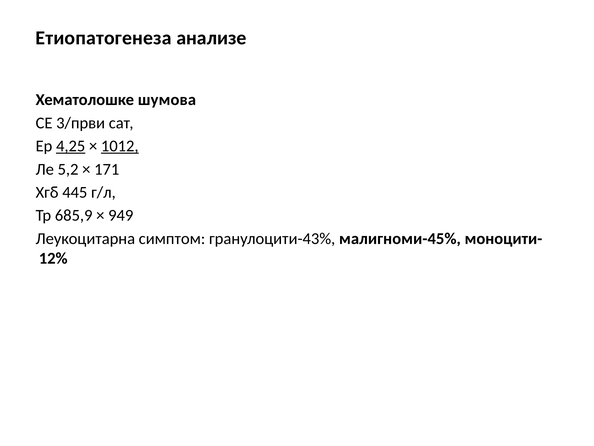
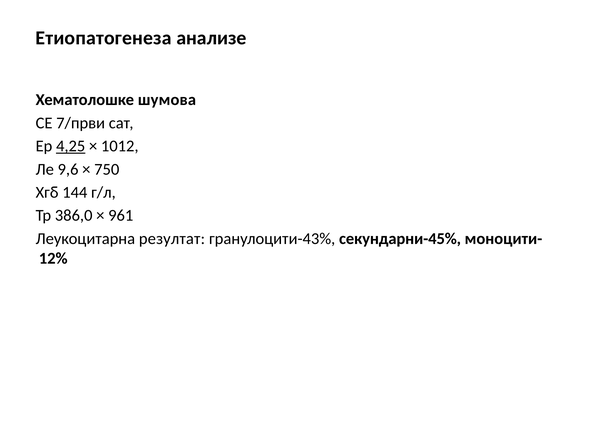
3/први: 3/први -> 7/први (81, 123)
1012 underline: present -> none (120, 146)
5,2: 5,2 -> 9,6 (68, 169)
171: 171 -> 750 (107, 169)
445: 445 -> 144 (75, 192)
685,9: 685,9 -> 386,0 (74, 215)
949: 949 -> 961 (121, 215)
симптом: симптом -> резултат (172, 238)
малигноми-45%: малигноми-45% -> секундарни-45% (400, 238)
